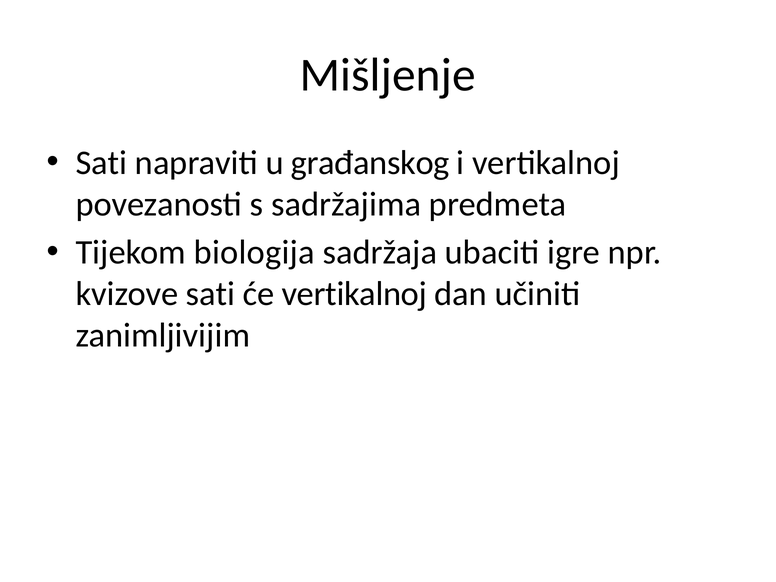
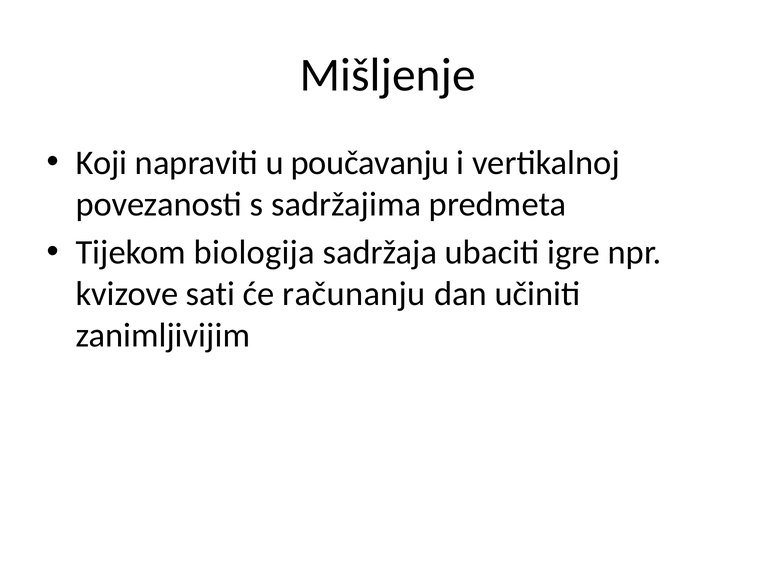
Sati: Sati -> Koji (101, 163)
građanskog: građanskog -> poučavanju (370, 163)
će vertikalnoj: vertikalnoj -> računanju (354, 294)
